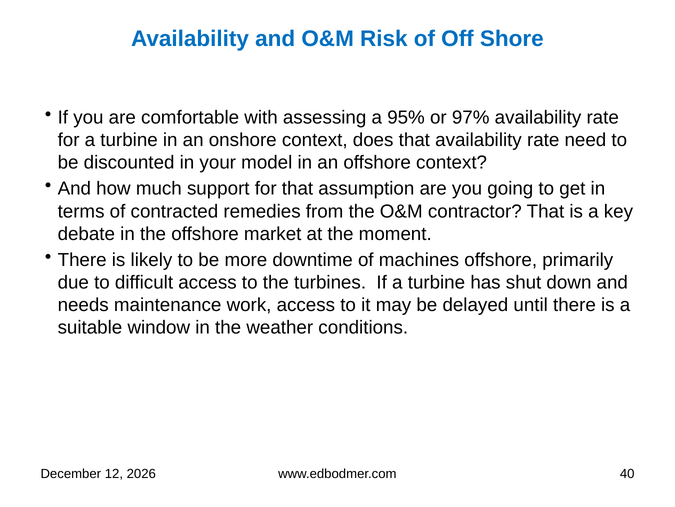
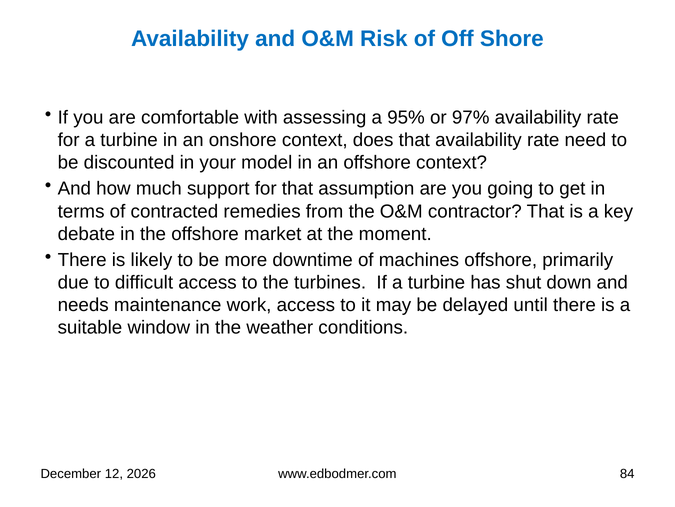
40: 40 -> 84 (627, 473)
